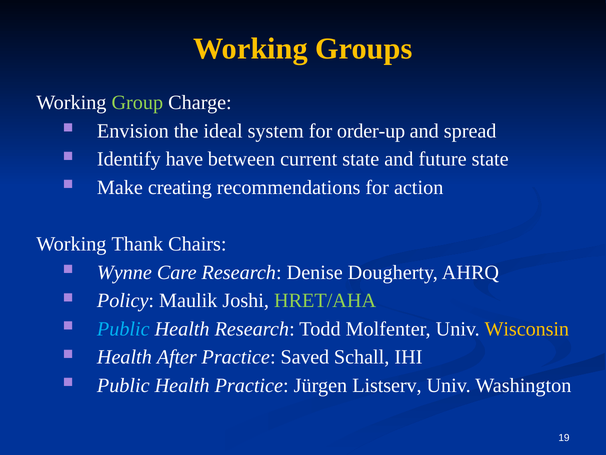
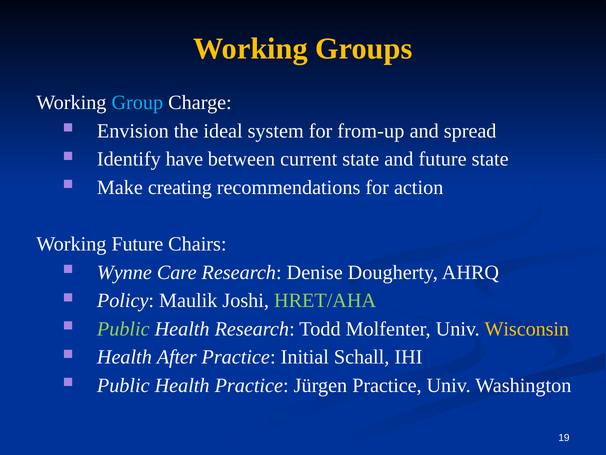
Group colour: light green -> light blue (137, 102)
order-up: order-up -> from-up (371, 131)
Working Thank: Thank -> Future (137, 244)
Public colour: light blue -> light green (123, 329)
Saved: Saved -> Initial (305, 357)
Jürgen Listserv: Listserv -> Practice (387, 385)
